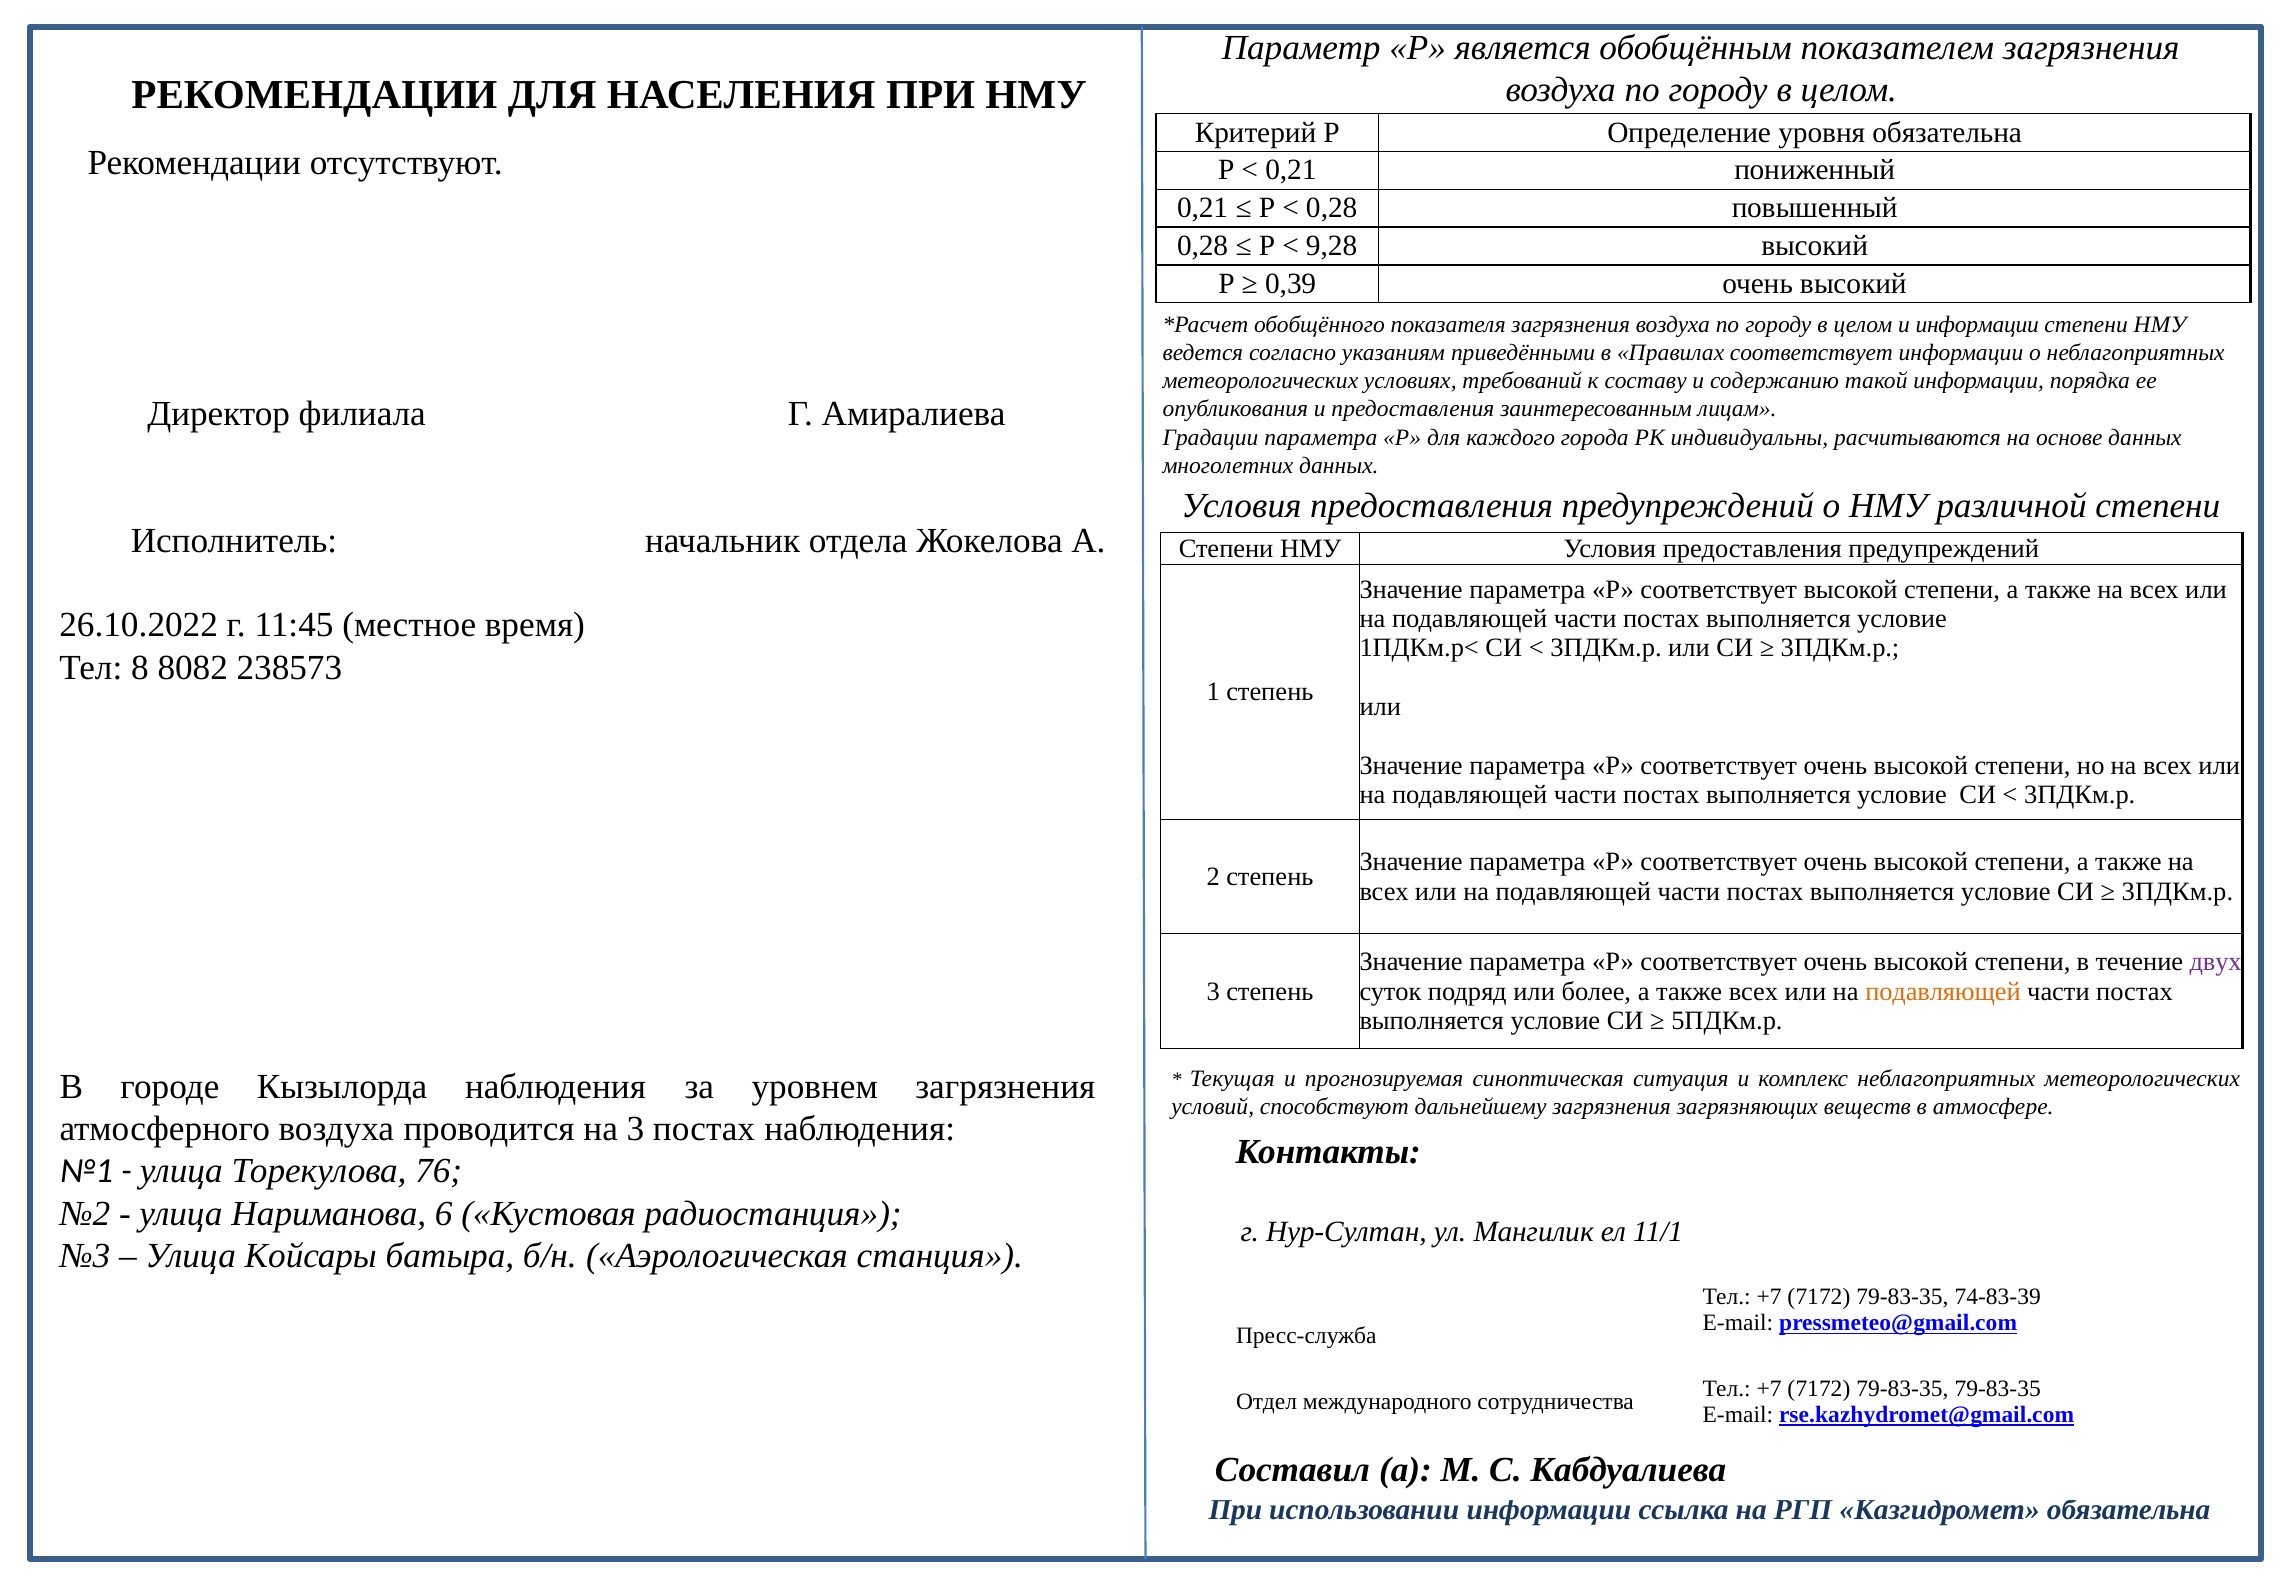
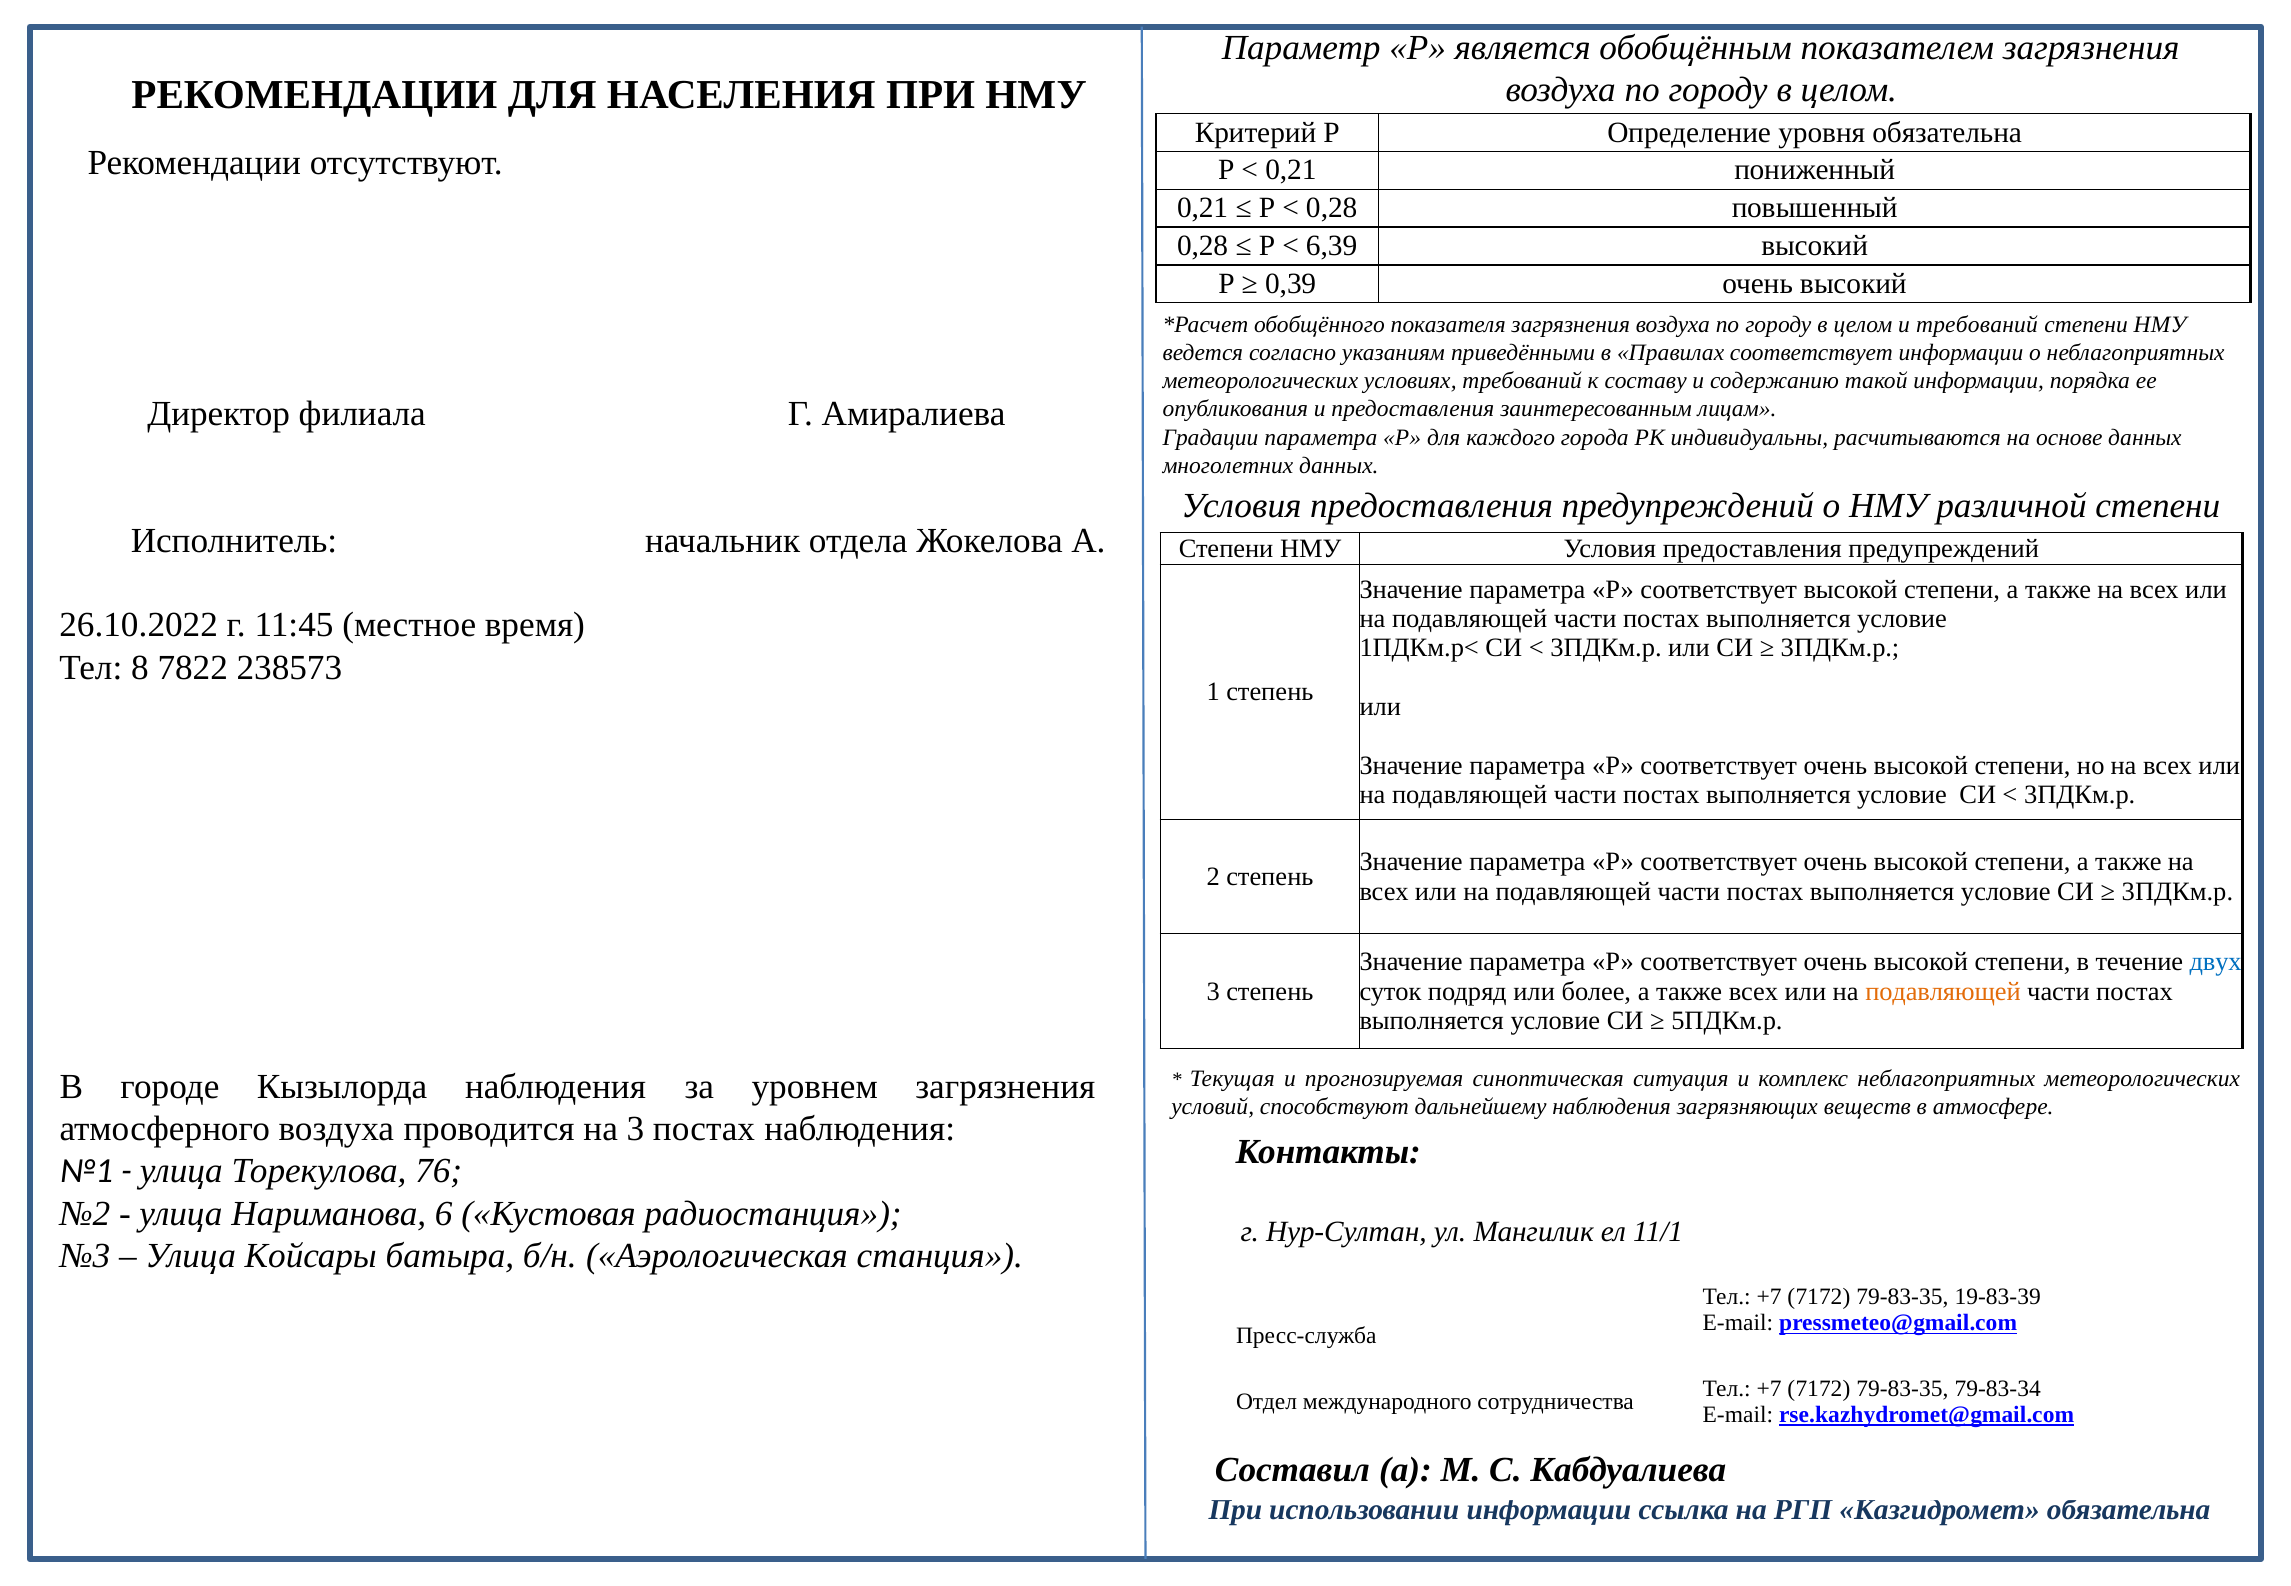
9,28: 9,28 -> 6,39 (1332, 246)
и информации: информации -> требований (1977, 325)
8082: 8082 -> 7822 (193, 668)
двух colour: purple -> blue (2216, 962)
дальнейшему загрязнения: загрязнения -> наблюдения (1612, 1107)
74-83-39: 74-83-39 -> 19-83-39 (1998, 1297)
79-83-35 79-83-35: 79-83-35 -> 79-83-34 (1998, 1389)
